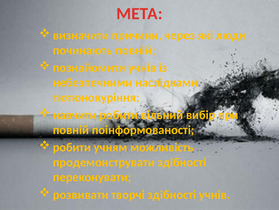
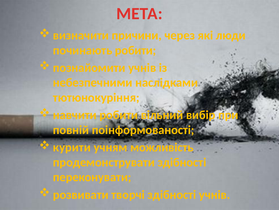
починають повній: повній -> робити (136, 50)
робити: робити -> курити (72, 147)
